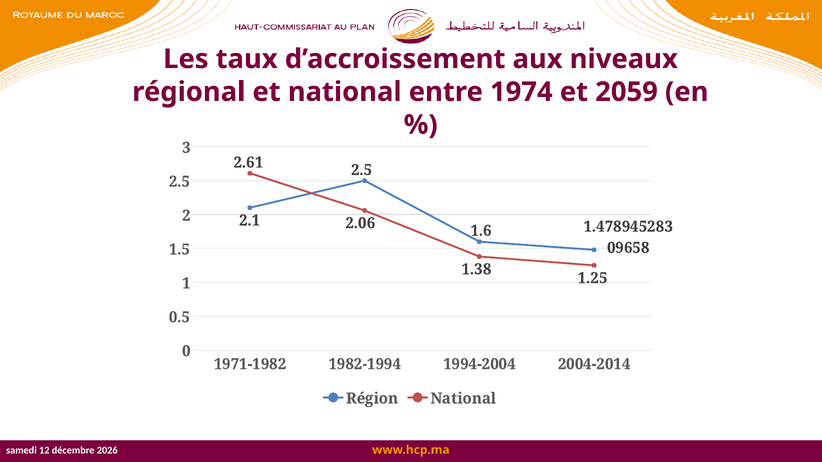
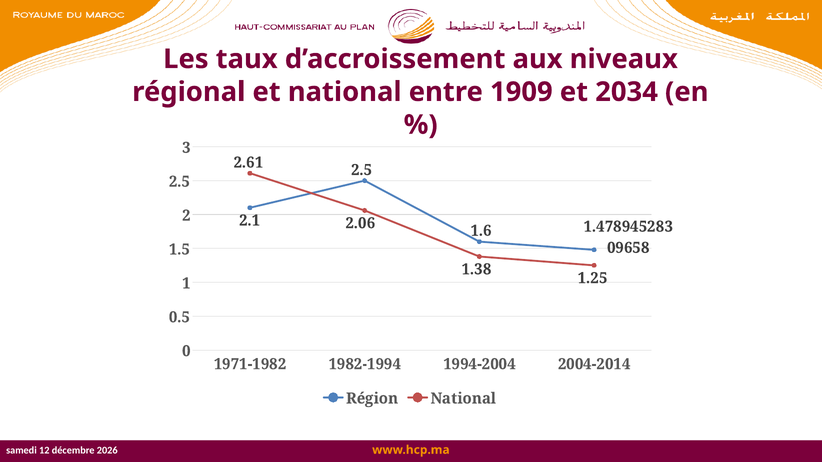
1974: 1974 -> 1909 (521, 92)
2059: 2059 -> 2034 (627, 92)
